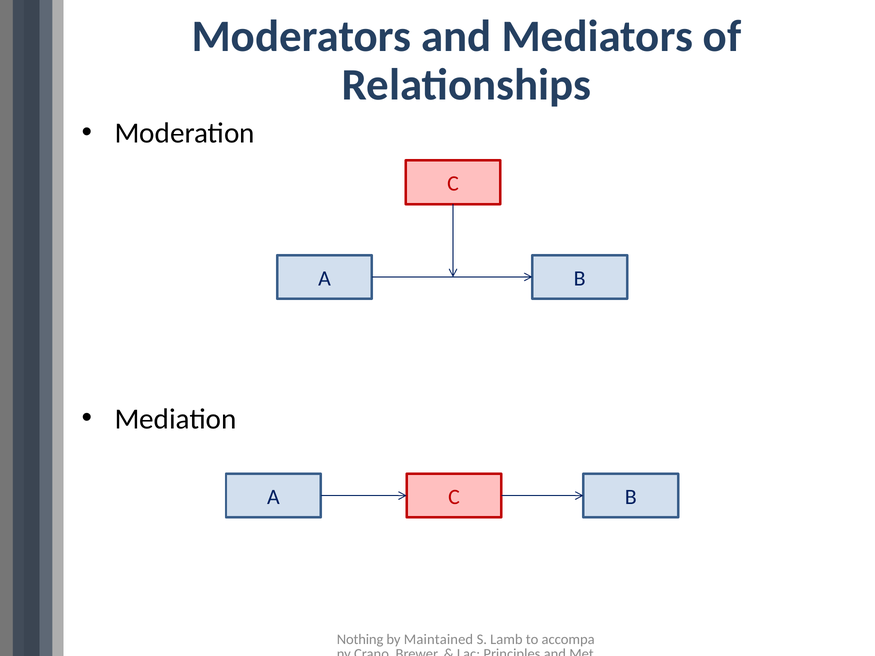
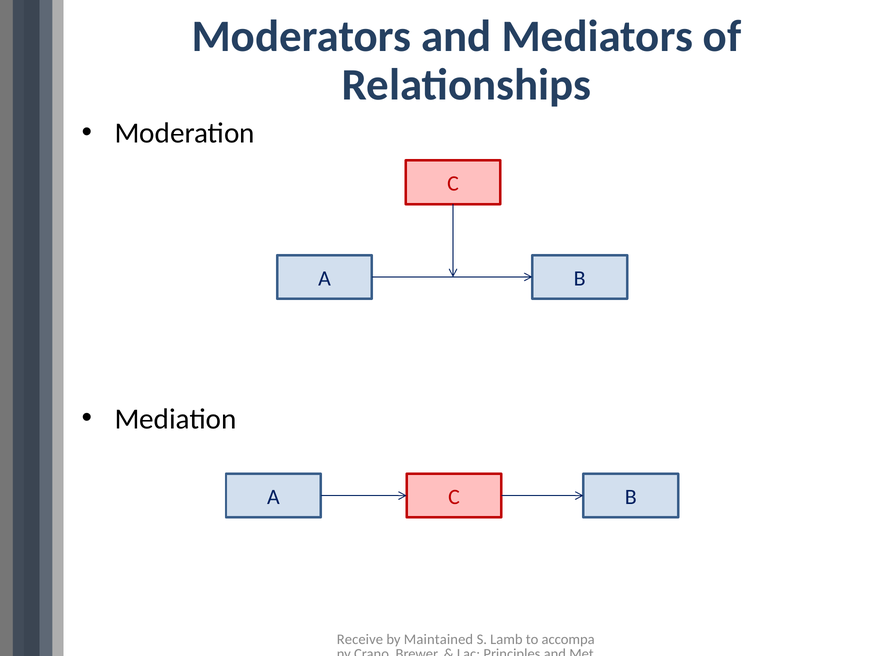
Nothing: Nothing -> Receive (360, 640)
